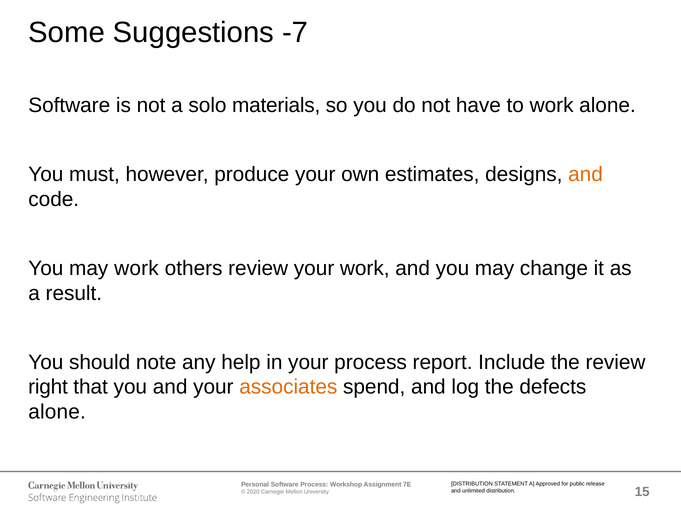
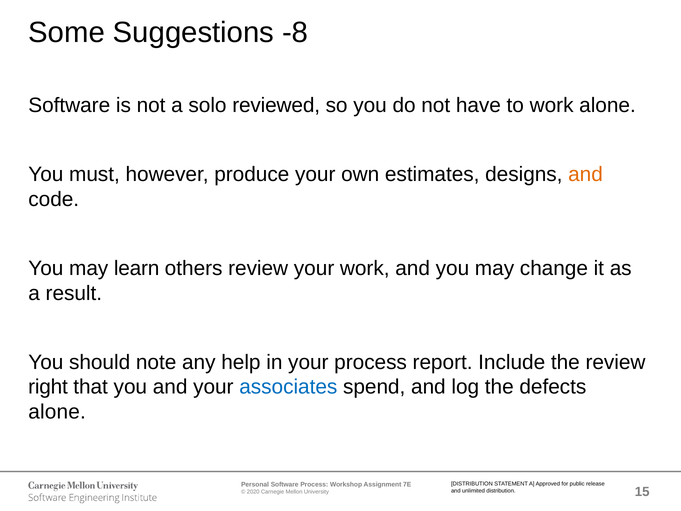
-7: -7 -> -8 (295, 33)
materials: materials -> reviewed (276, 105)
may work: work -> learn (137, 268)
associates colour: orange -> blue (288, 387)
